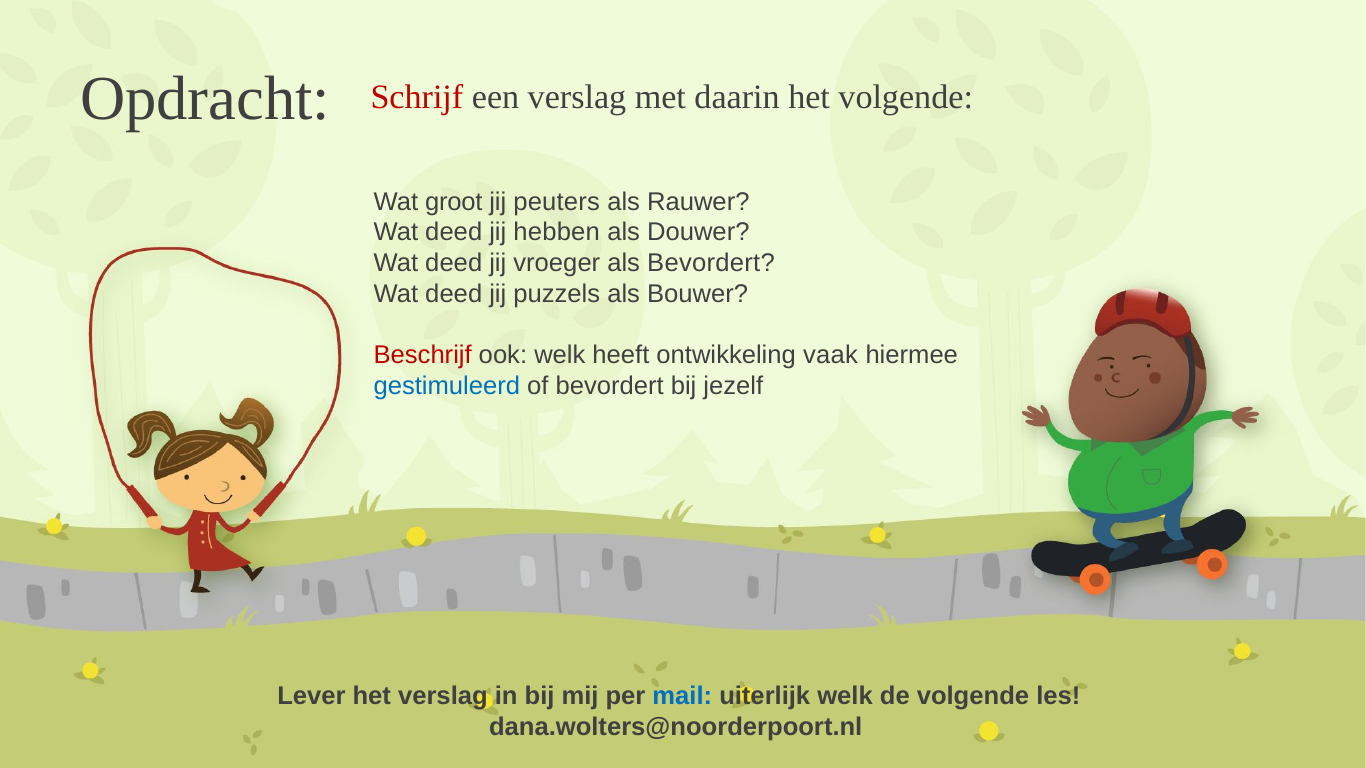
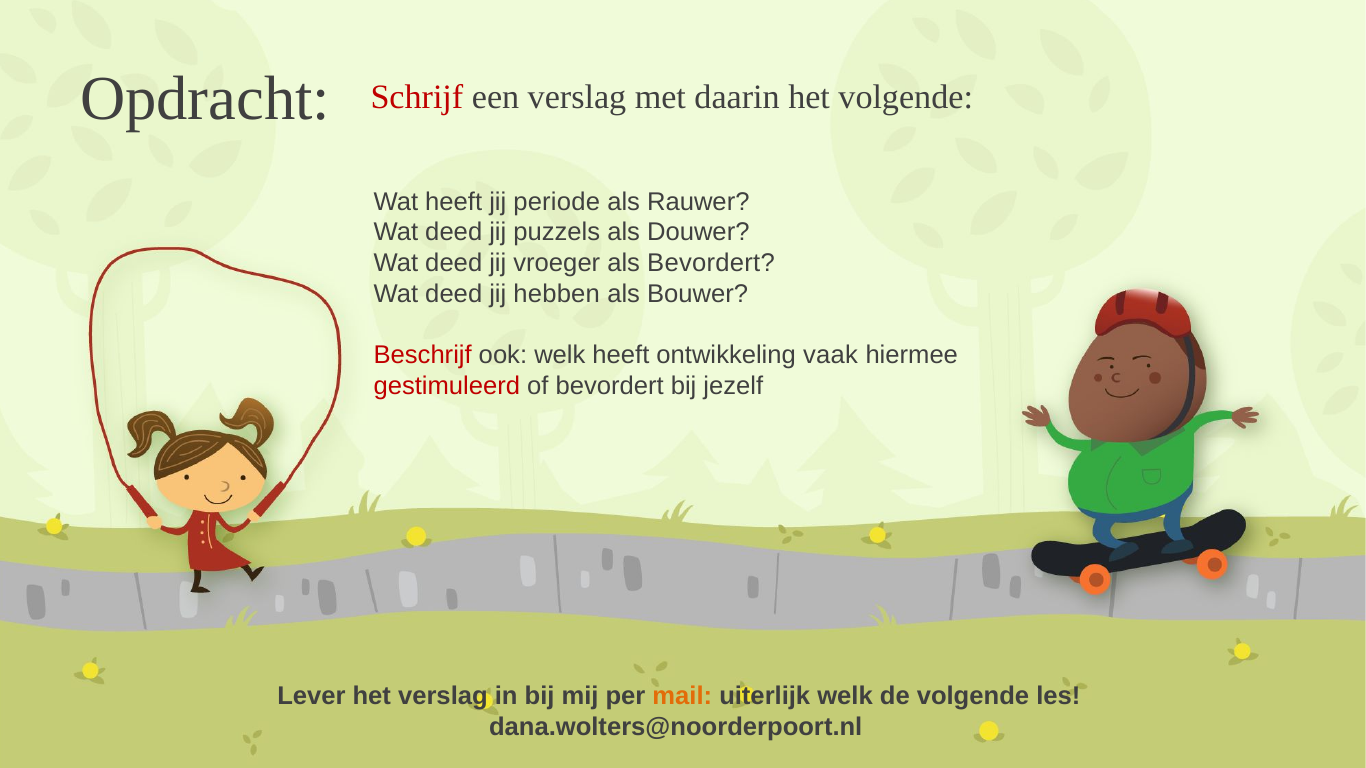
Wat groot: groot -> heeft (454, 202)
peuters: peuters -> periode (557, 202)
hebben: hebben -> puzzels (557, 233)
puzzels: puzzels -> hebben (557, 294)
gestimuleerd colour: blue -> red (447, 386)
mail colour: blue -> orange (682, 697)
